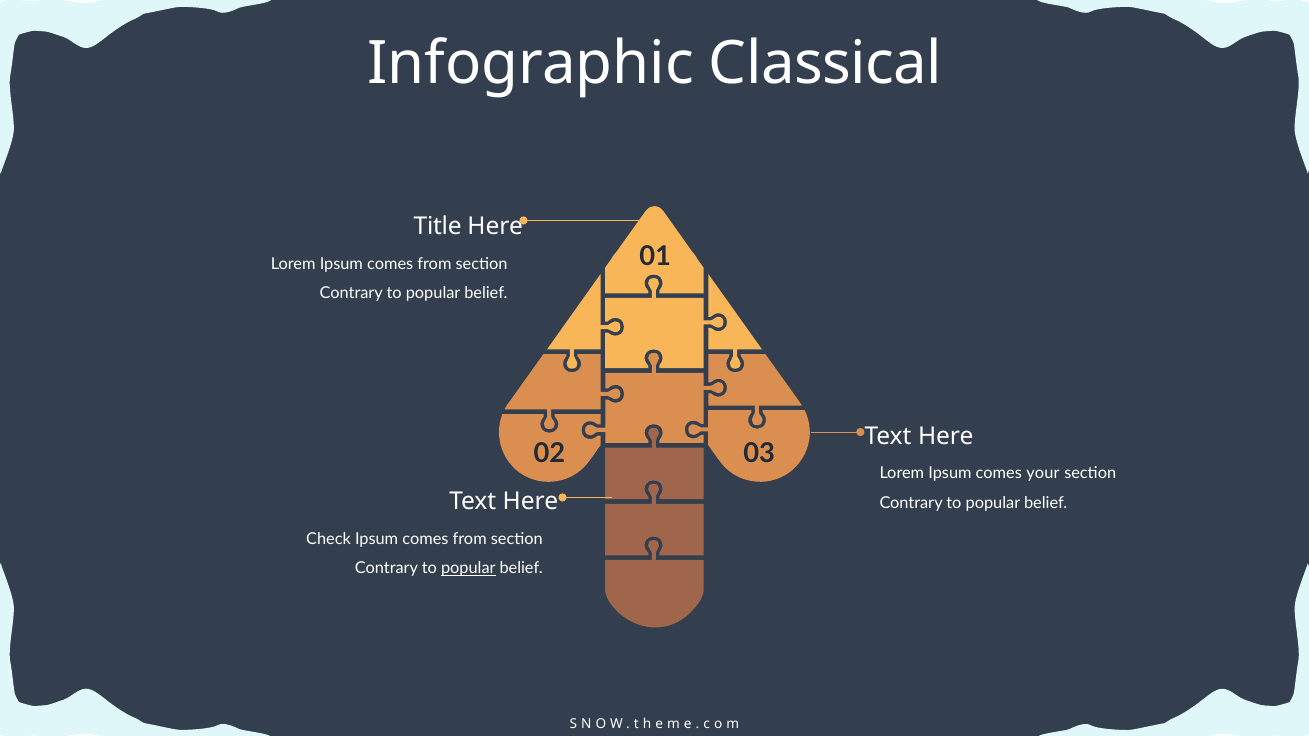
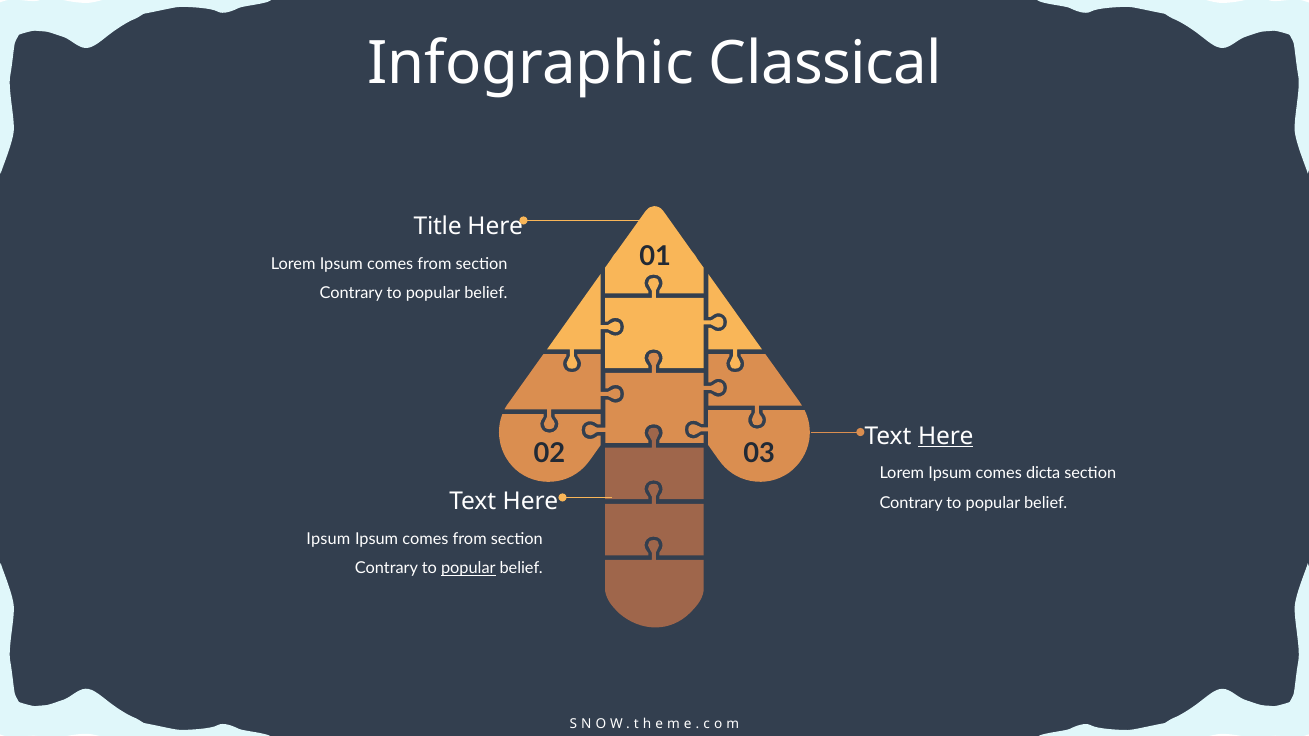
Here underline: none -> present (946, 436)
your: your -> dicta (1043, 474)
Check: Check -> Ipsum (328, 539)
